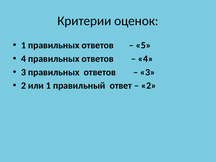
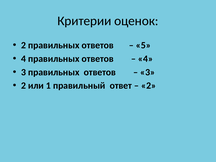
1: 1 -> 2 (23, 45)
